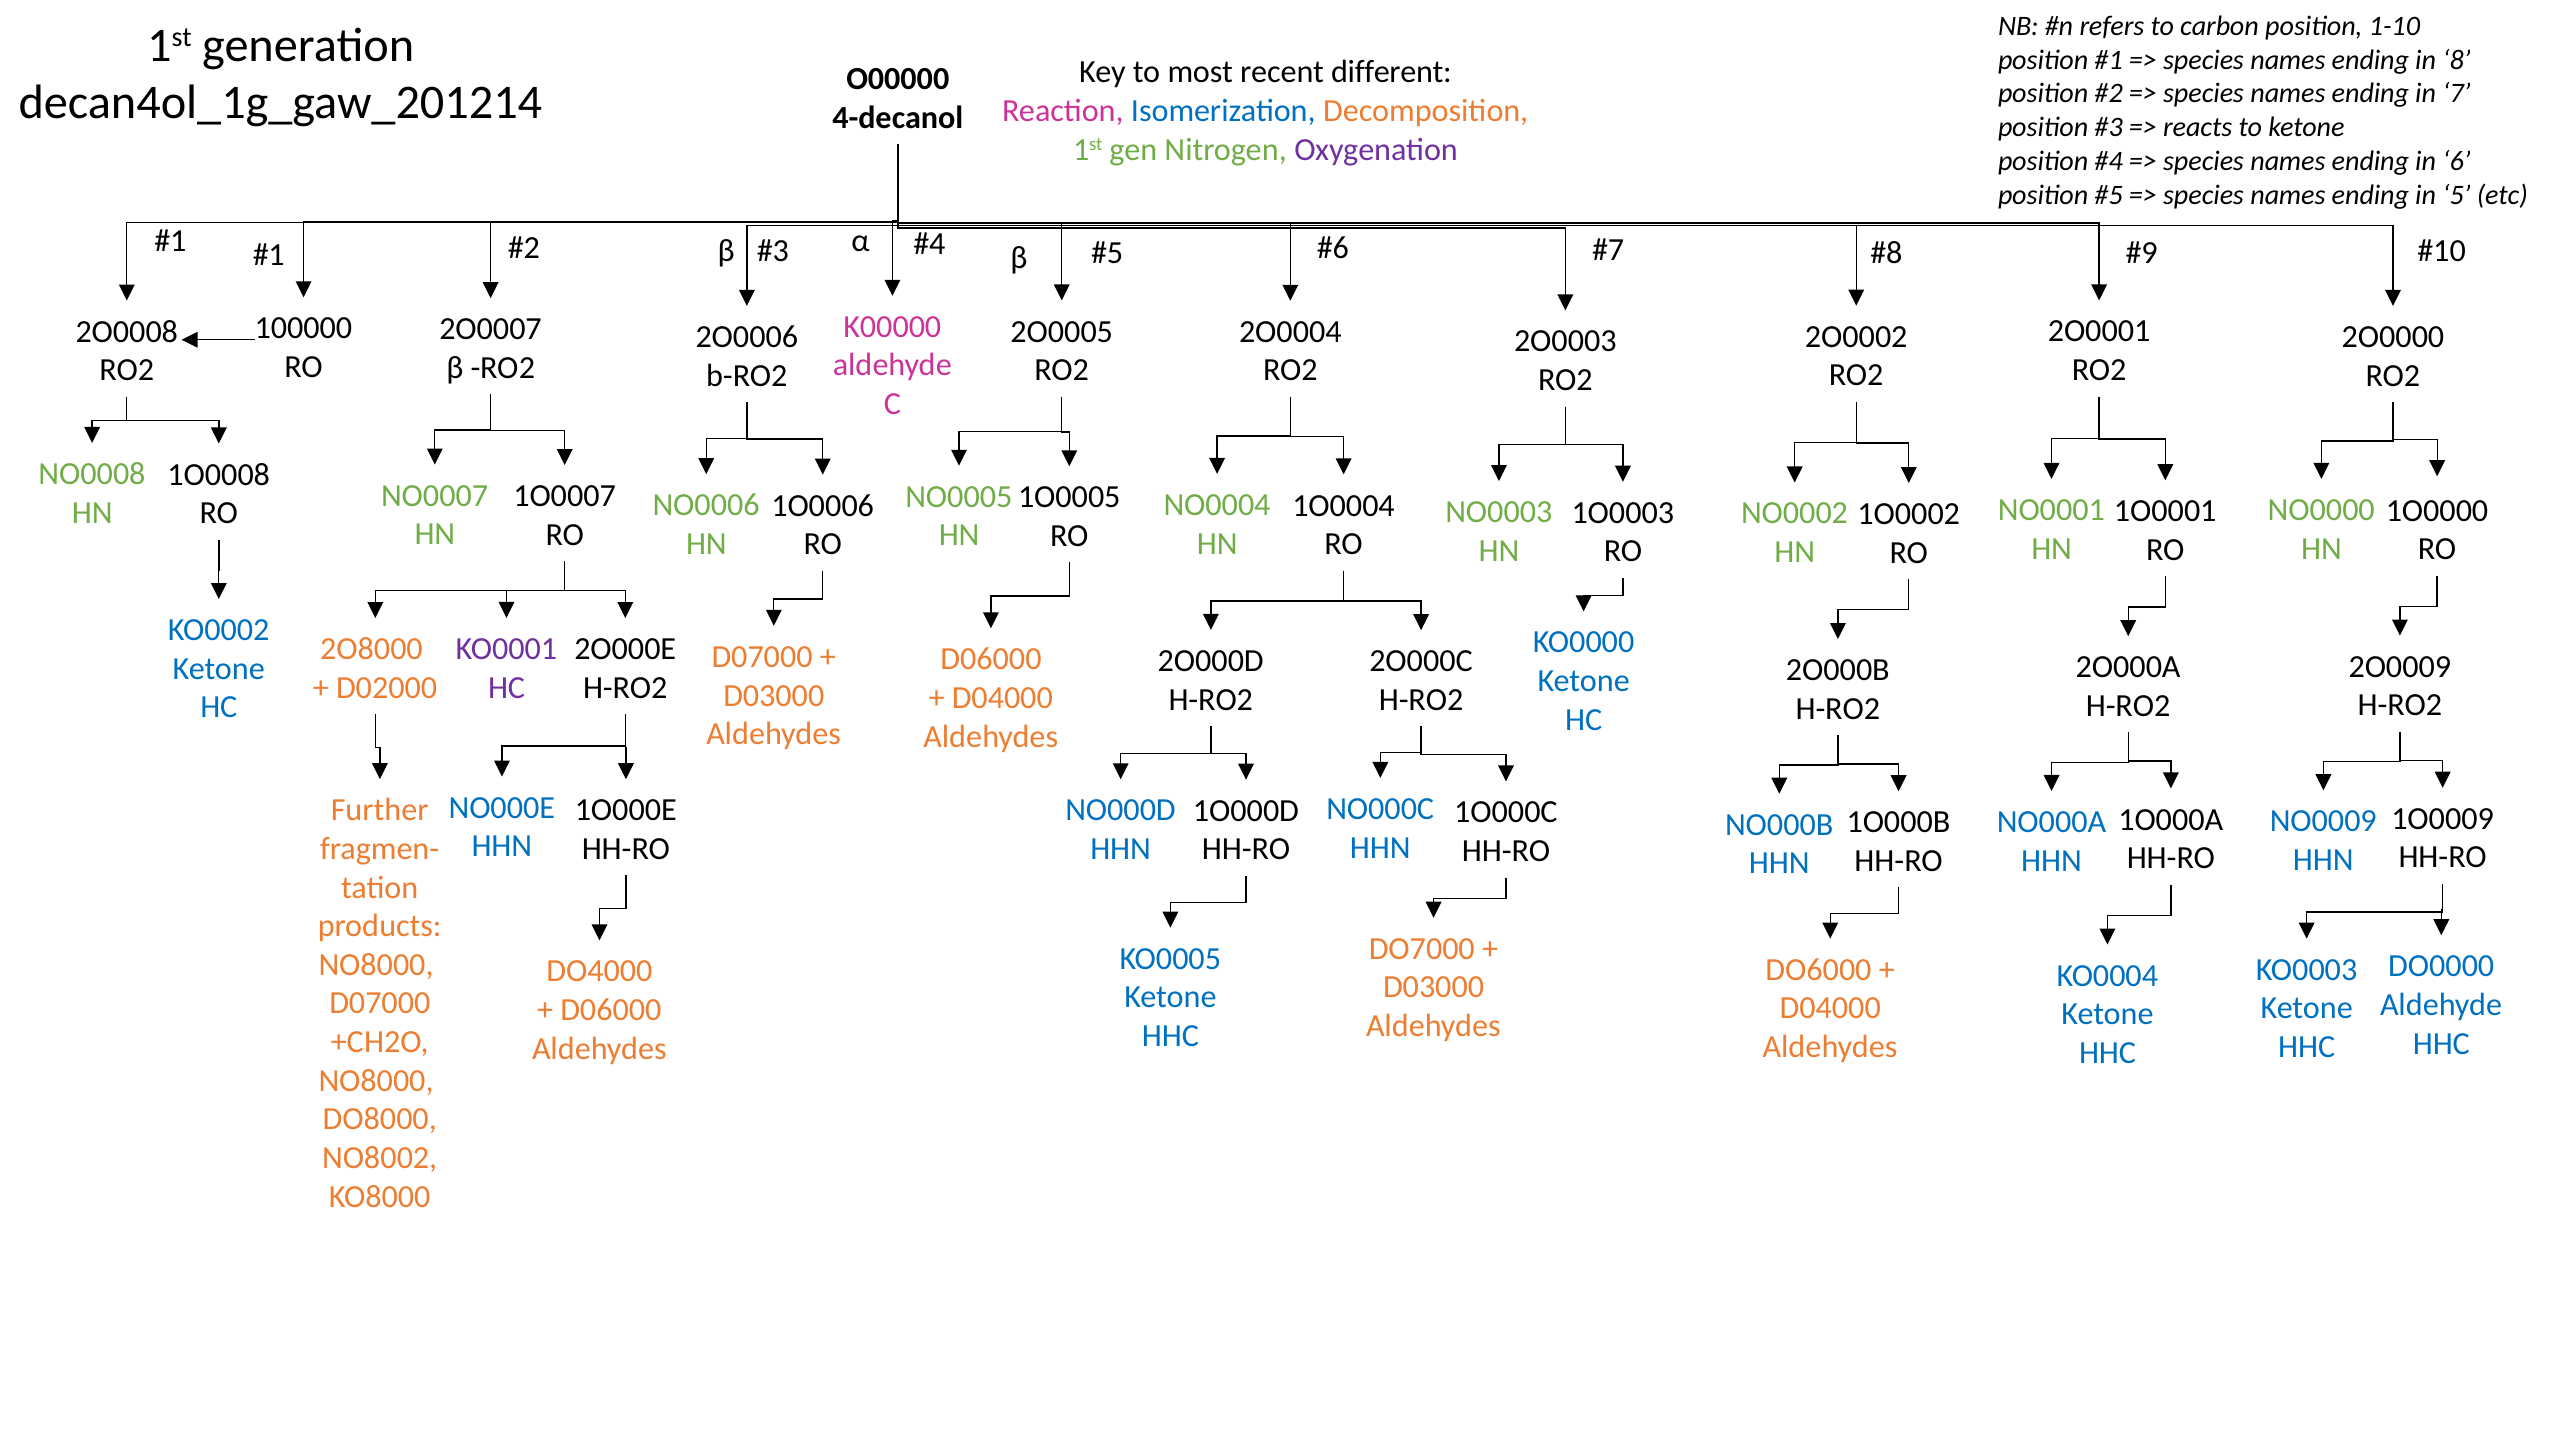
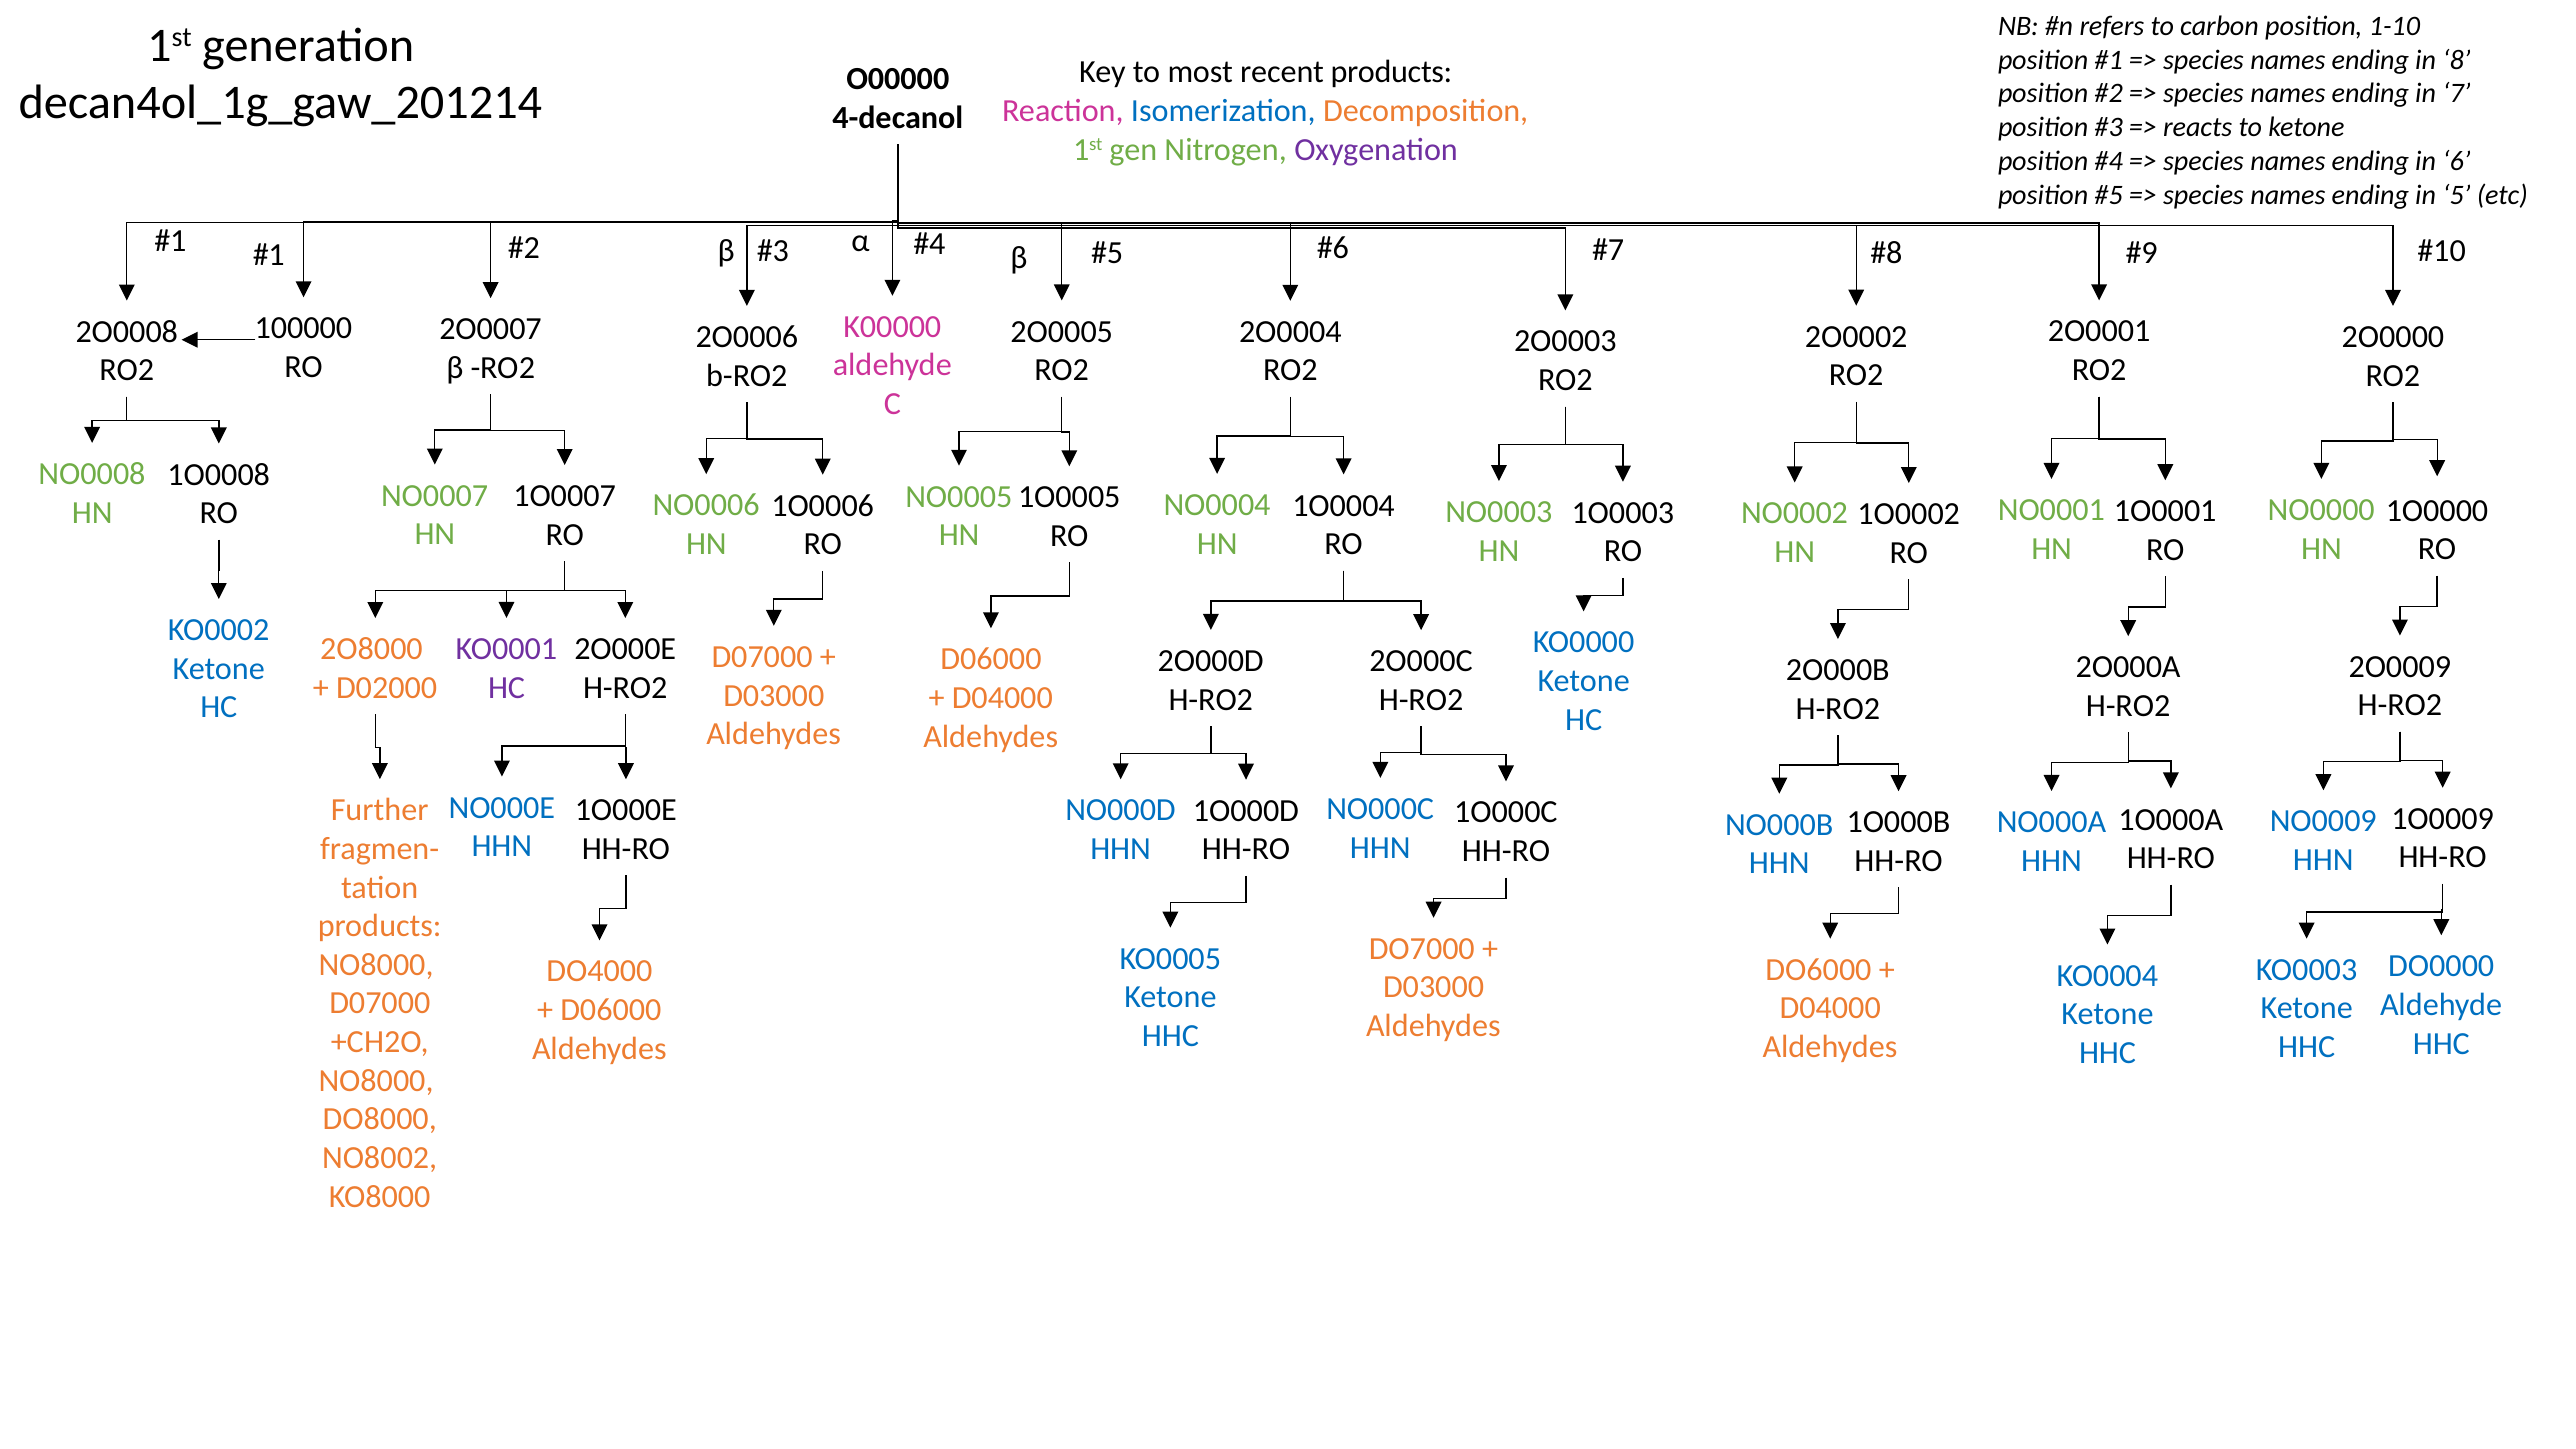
recent different: different -> products (1391, 72)
